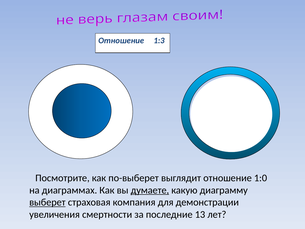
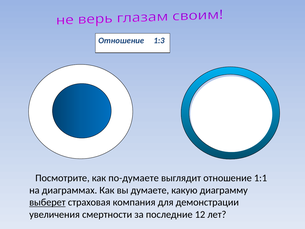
по-выберет: по-выберет -> по-думаете (134, 178)
1:0: 1:0 -> 1:1 (261, 178)
думаете underline: present -> none (150, 190)
13: 13 -> 12 (200, 214)
